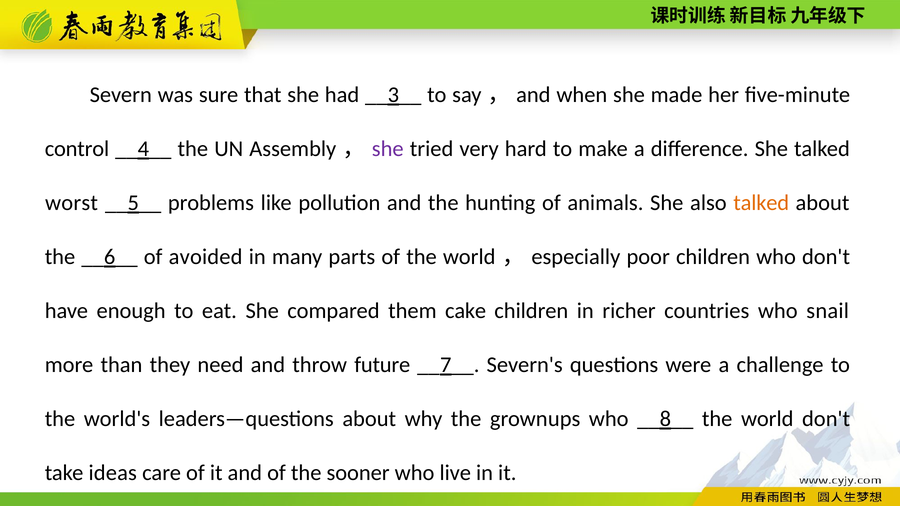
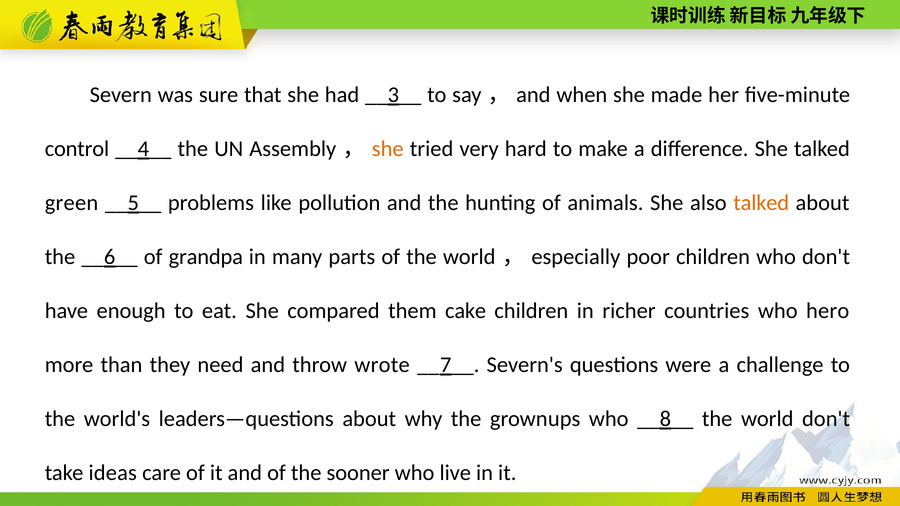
she colour: purple -> orange (388, 149)
worst: worst -> green (72, 203)
avoided: avoided -> grandpa (206, 257)
snail: snail -> hero (828, 311)
future: future -> wrote (382, 365)
